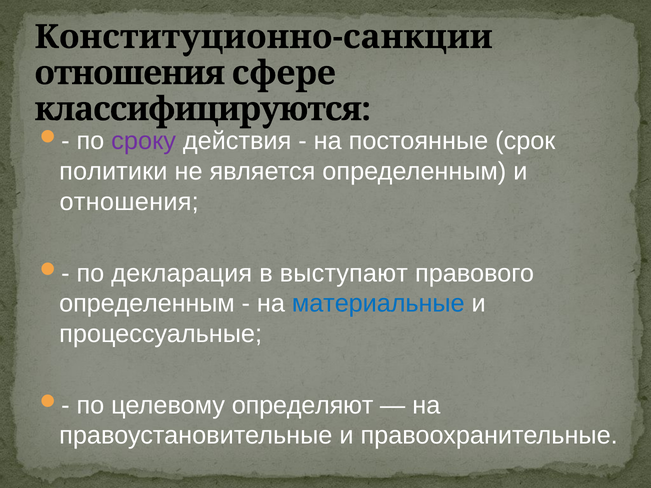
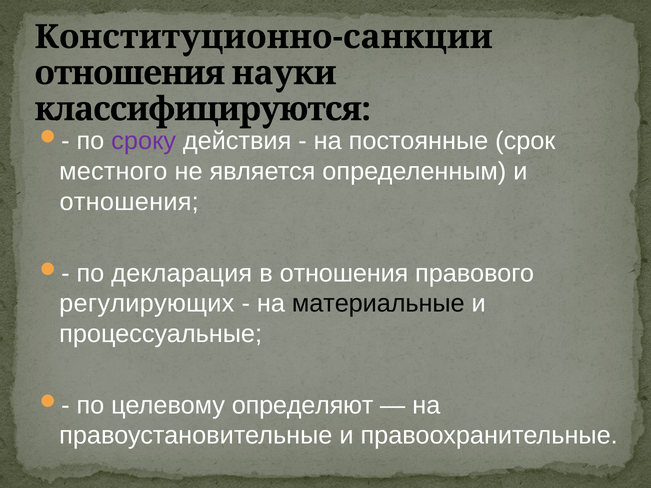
сфере: сфере -> науки (284, 73)
политики: политики -> местного (113, 172)
в выступают: выступают -> отношения (344, 273)
определенным: определенным -> регулирующих (147, 304)
материальные colour: blue -> black (378, 304)
